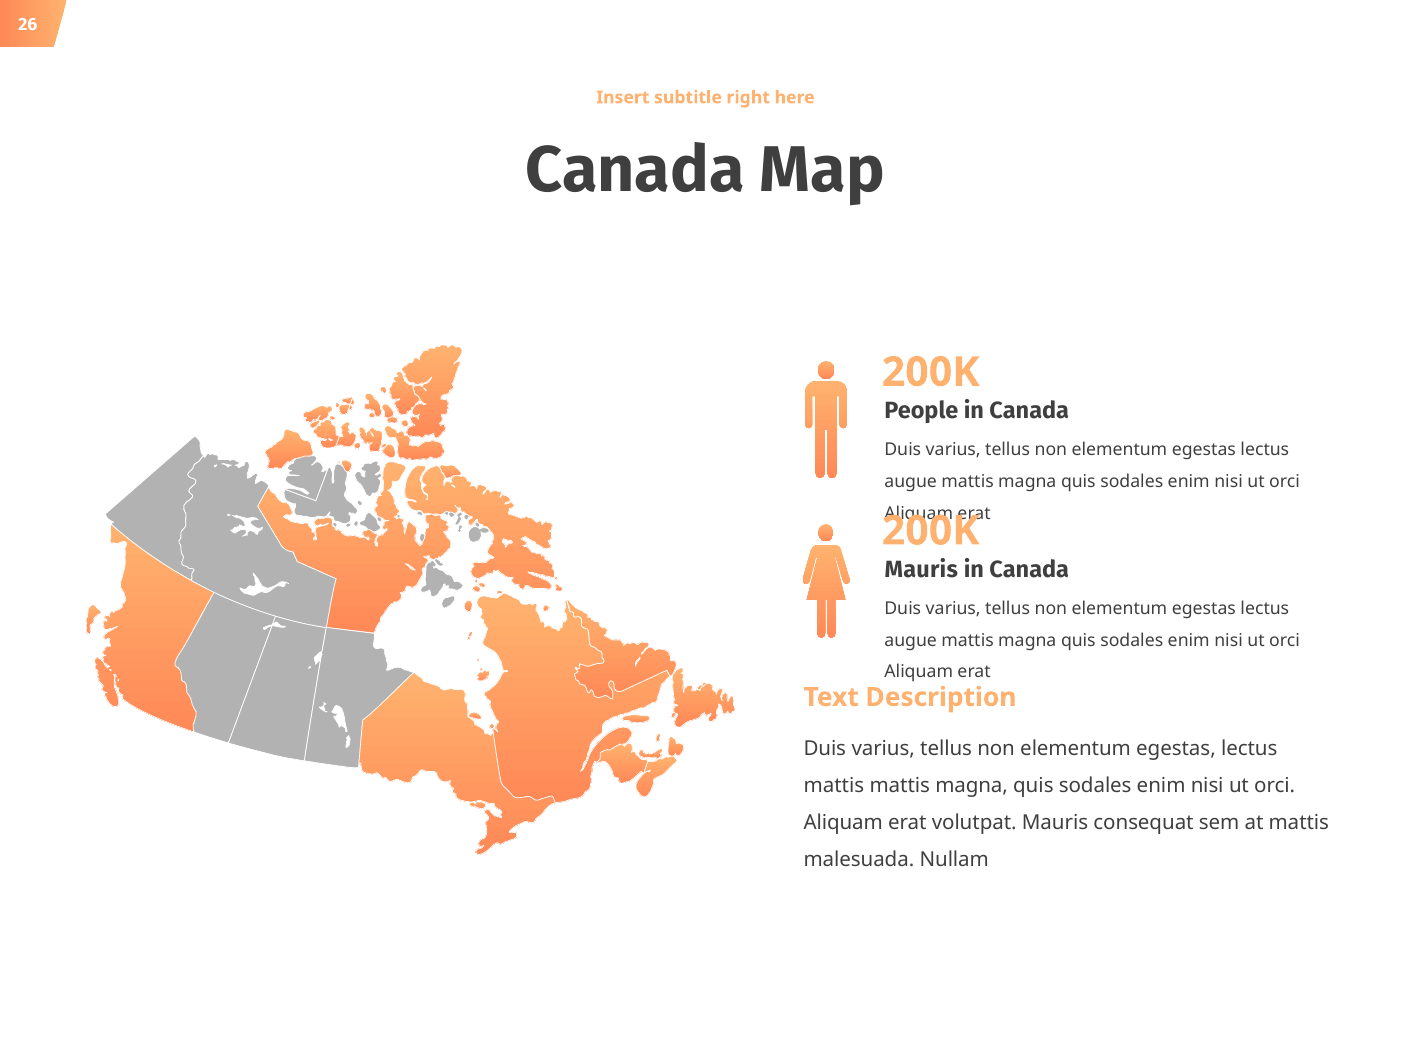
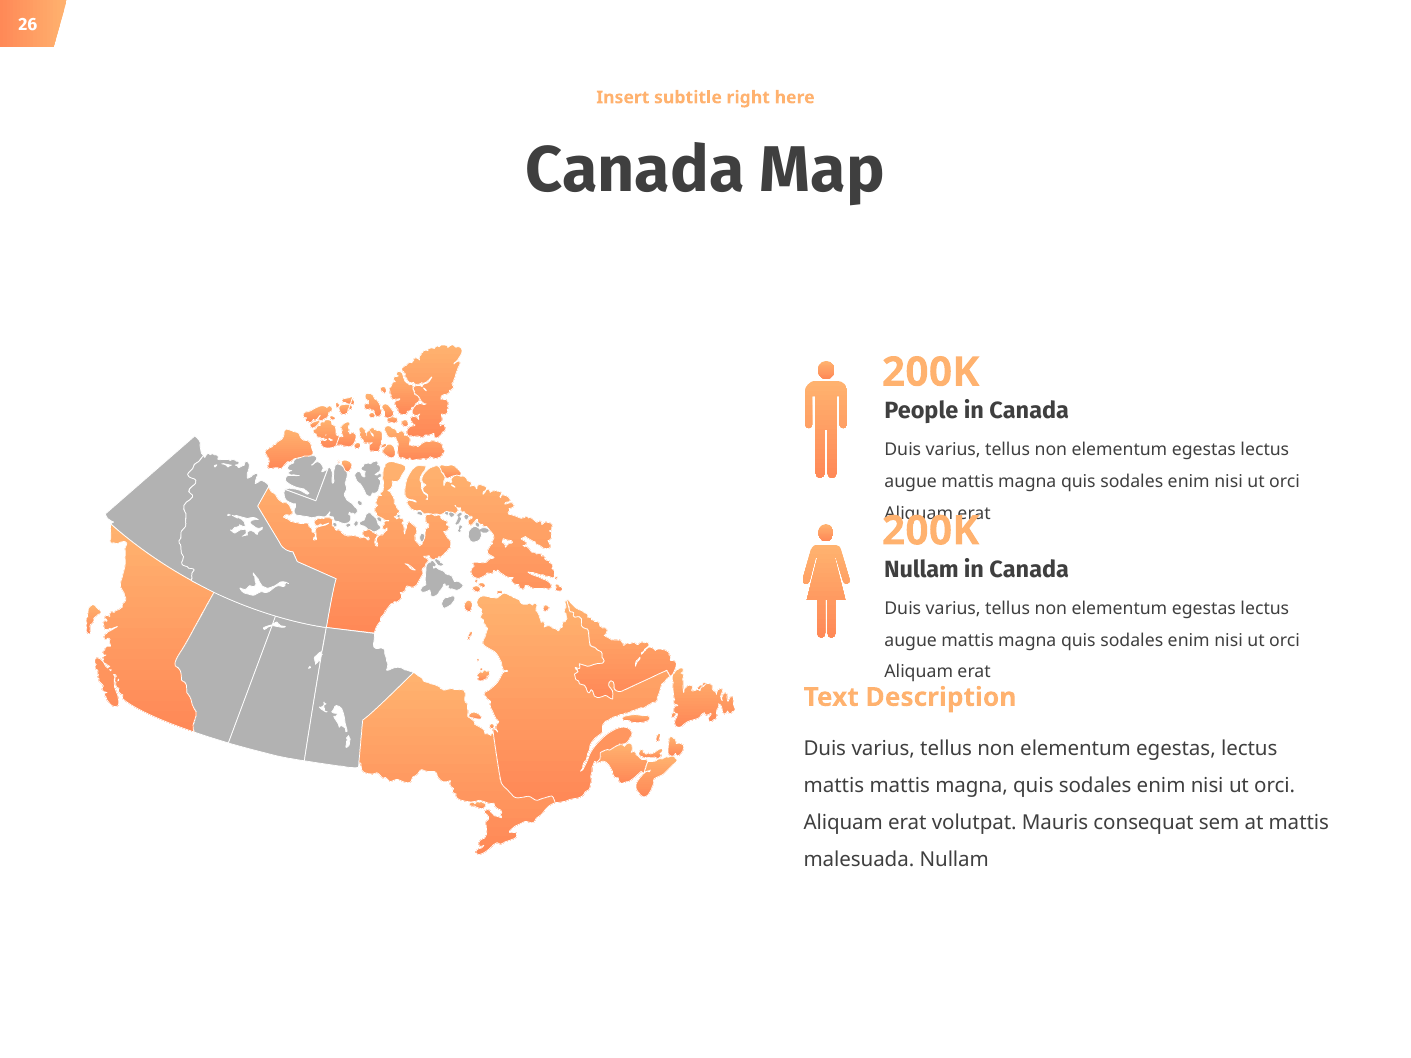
Mauris: Mauris -> Nullam (921, 570)
